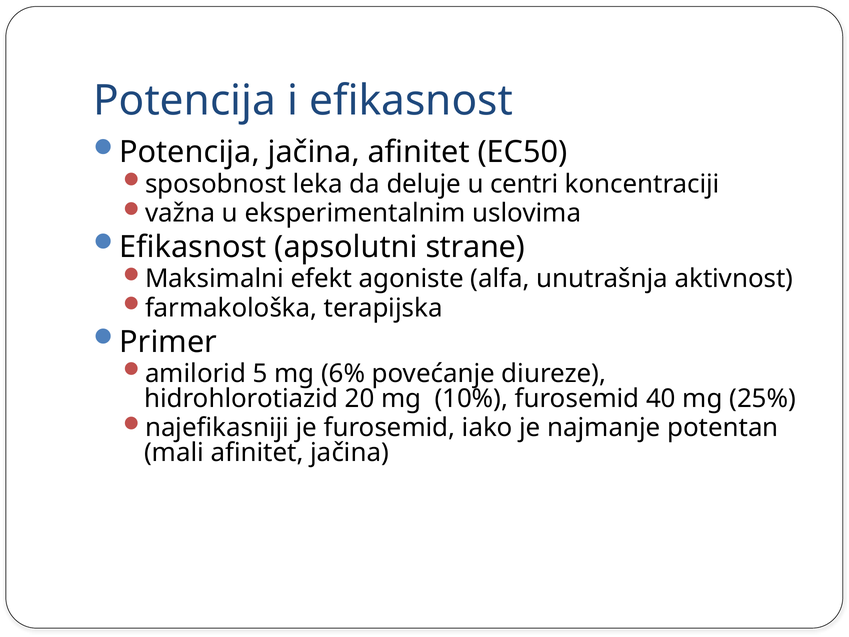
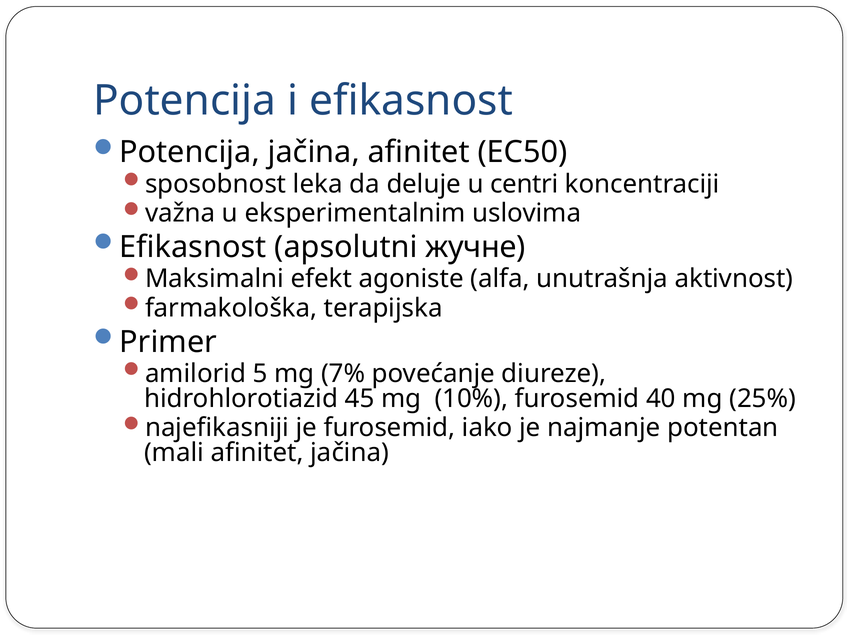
strane: strane -> жучне (475, 247)
6%: 6% -> 7% (343, 374)
20: 20 -> 45 (360, 398)
